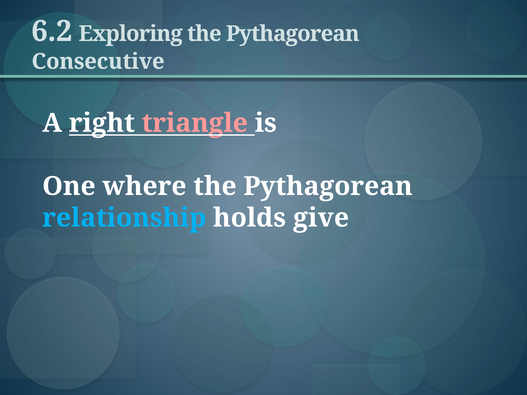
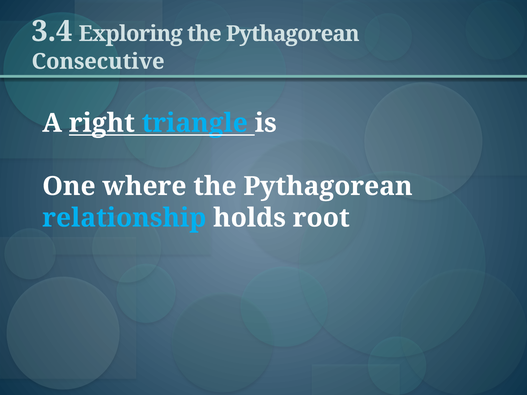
6.2: 6.2 -> 3.4 (52, 31)
triangle colour: pink -> light blue (195, 123)
give: give -> root (321, 218)
